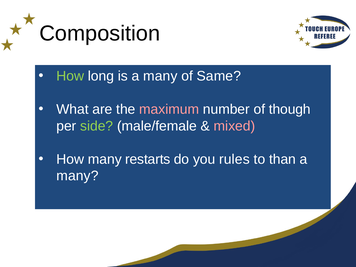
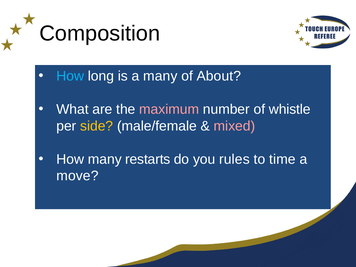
How colour: light green -> light blue (70, 76)
Same: Same -> About (219, 76)
though: though -> whistle (290, 109)
side colour: light green -> yellow (97, 126)
than: than -> time (282, 159)
many: many -> move (77, 176)
